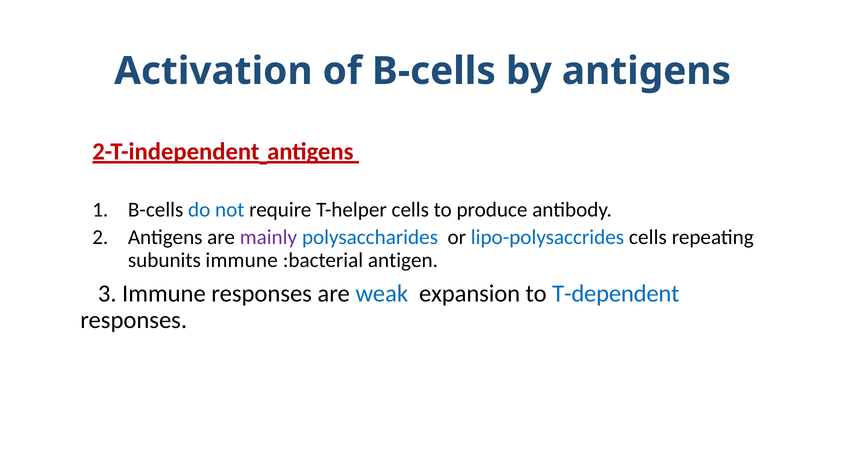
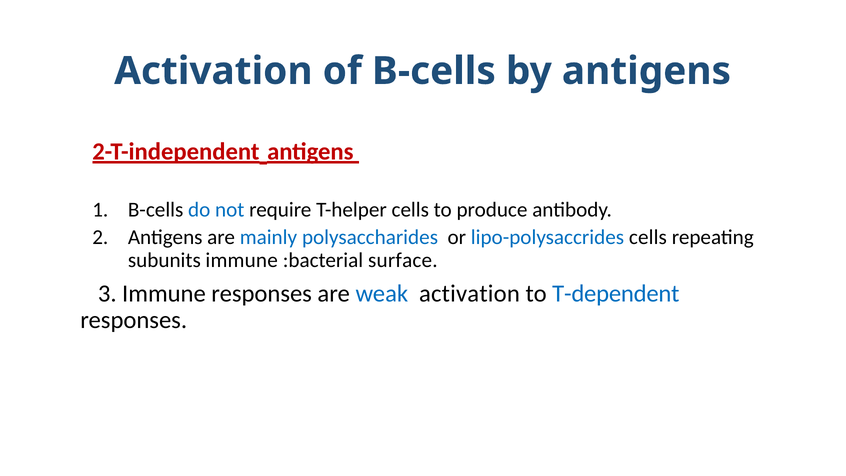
mainly colour: purple -> blue (268, 237)
antigen: antigen -> surface (403, 260)
weak expansion: expansion -> activation (469, 293)
